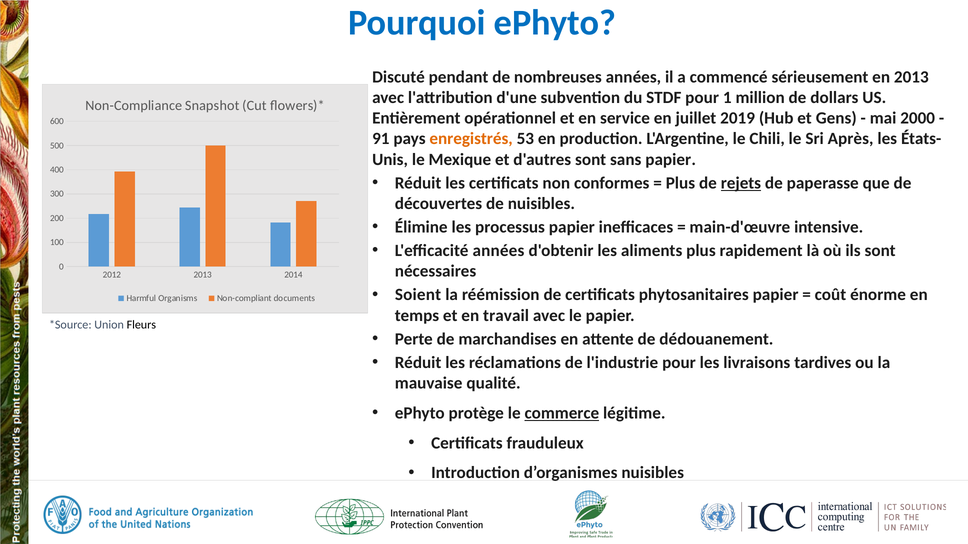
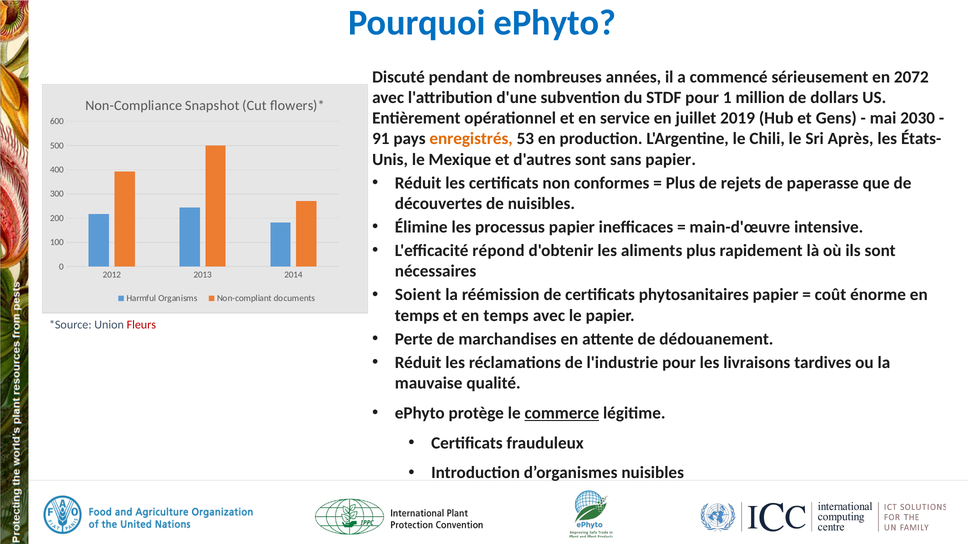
en 2013: 2013 -> 2072 (911, 77)
2000: 2000 -> 2030 (918, 118)
rejets underline: present -> none (741, 183)
L'efficacité années: années -> répond (498, 251)
et en travail: travail -> temps (506, 316)
Fleurs colour: black -> red (141, 325)
